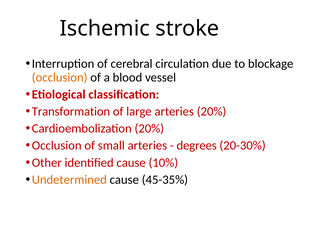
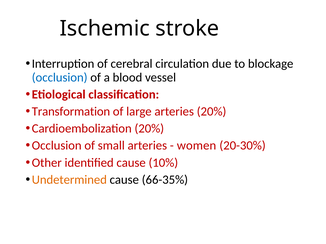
occlusion colour: orange -> blue (60, 78)
degrees: degrees -> women (197, 146)
45-35%: 45-35% -> 66-35% (165, 180)
